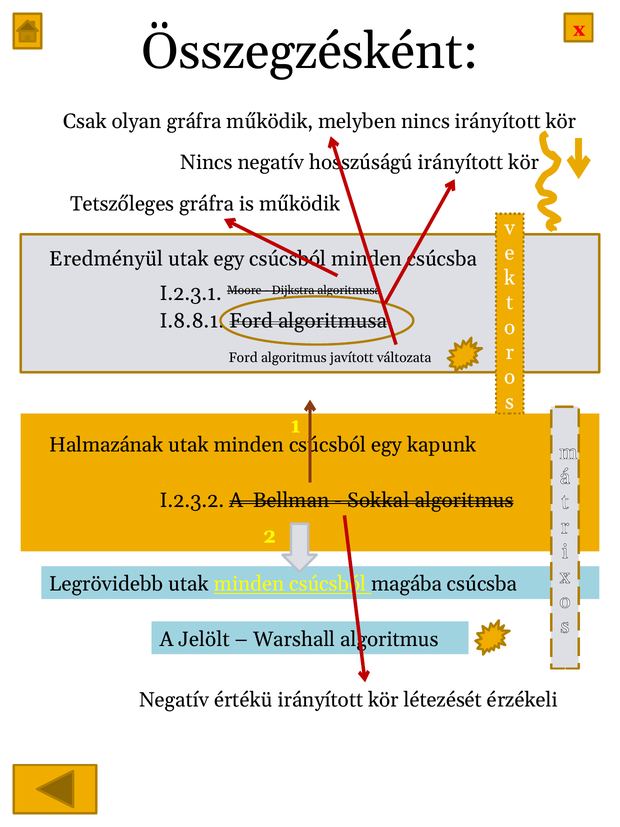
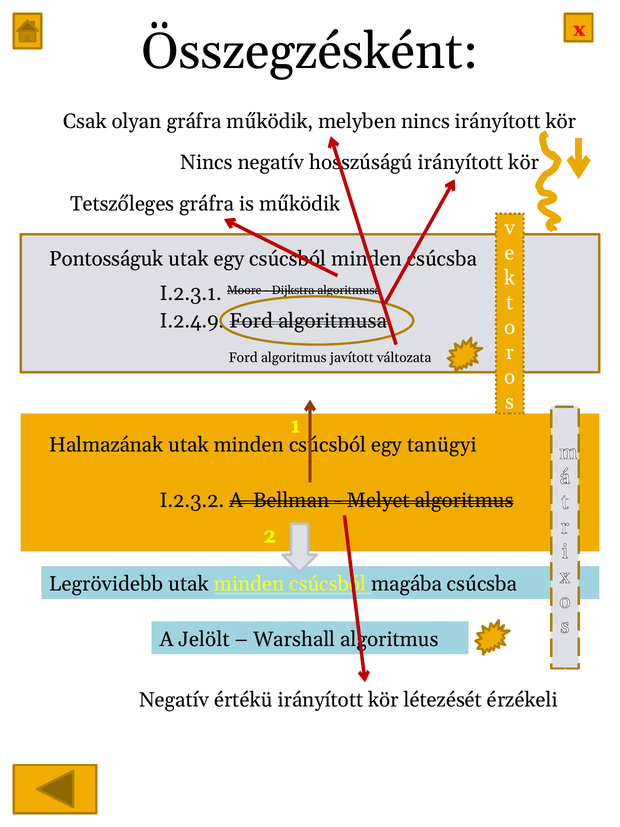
Eredményül: Eredményül -> Pontosságuk (106, 259)
I.8.8.1: I.8.8.1 -> I.2.4.9 (192, 321)
kapunk: kapunk -> tanügyi (442, 445)
Sokkal: Sokkal -> Melyet (378, 500)
